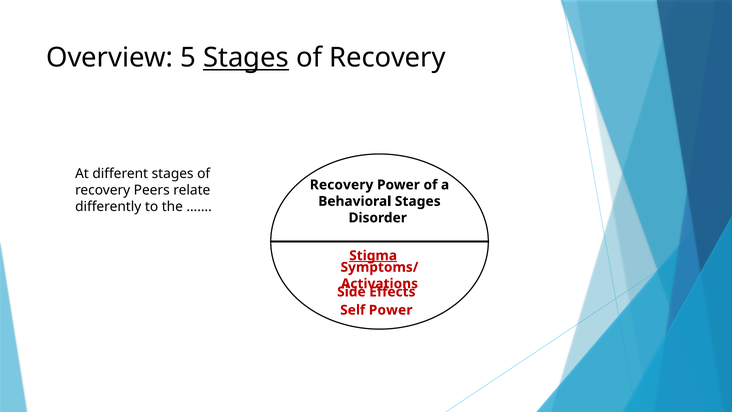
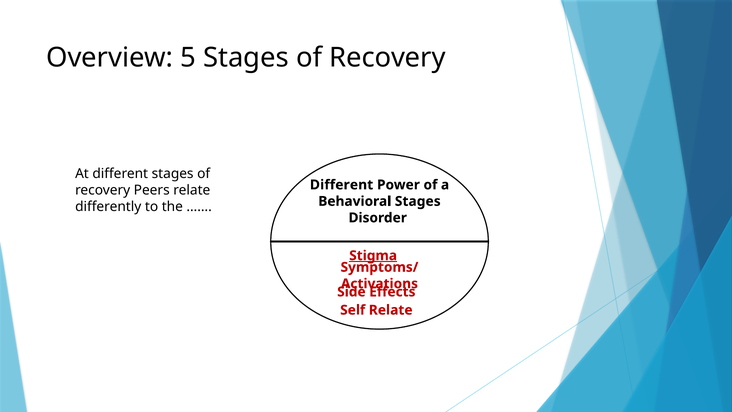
Stages underline: present -> none (246, 58)
Recovery: Recovery -> Different (342, 185)
Self Power: Power -> Relate (391, 310)
